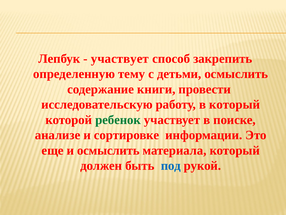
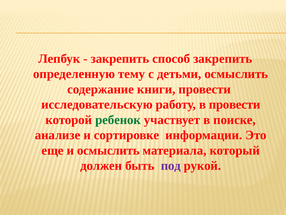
участвует: участвует -> закрепить (120, 59)
в который: который -> провести (235, 104)
под colour: blue -> purple (171, 165)
